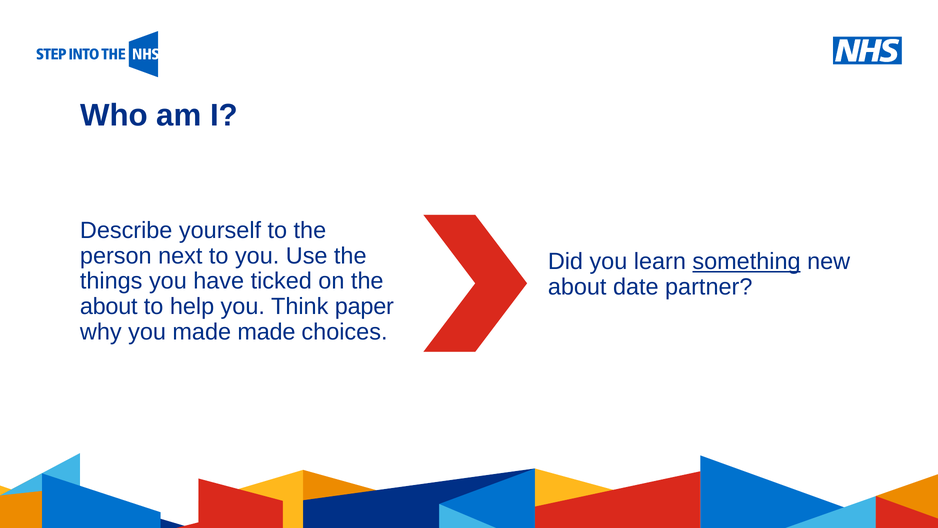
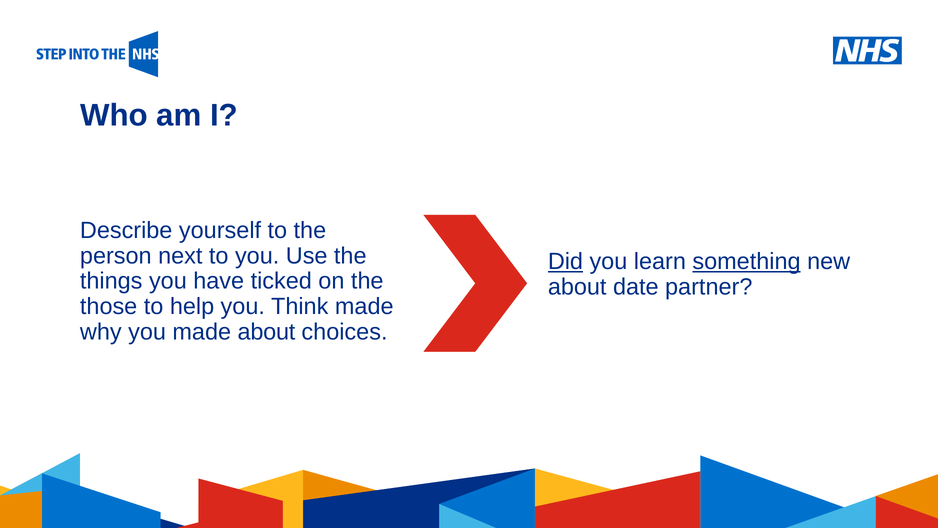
Did underline: none -> present (565, 261)
about: about -> those (109, 306)
Think paper: paper -> made (364, 306)
made made: made -> about (266, 332)
